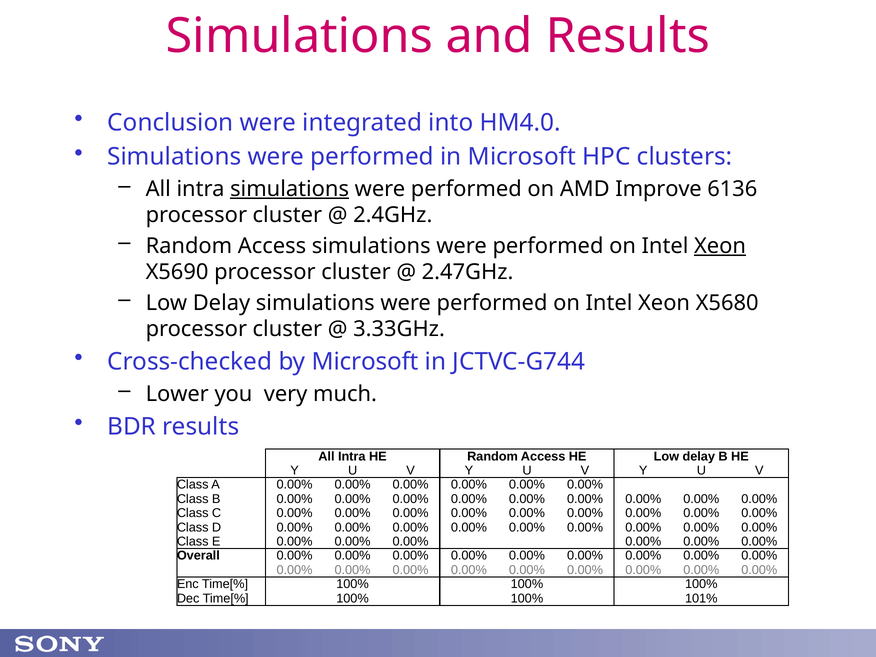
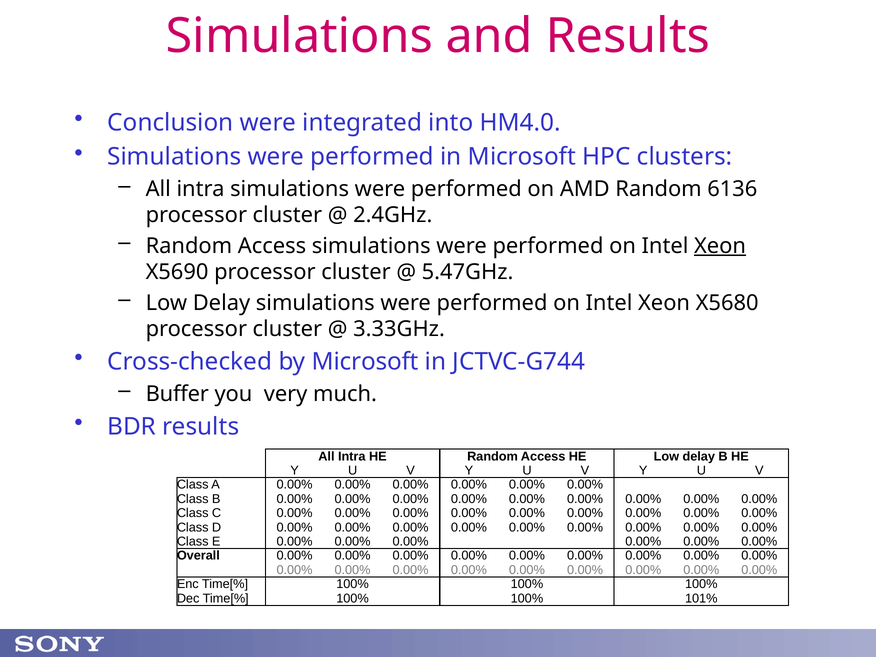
simulations underline: present -> none (290, 189)
AMD Improve: Improve -> Random (659, 189)
2.47GHz: 2.47GHz -> 5.47GHz (468, 272)
Lower: Lower -> Buffer (177, 394)
